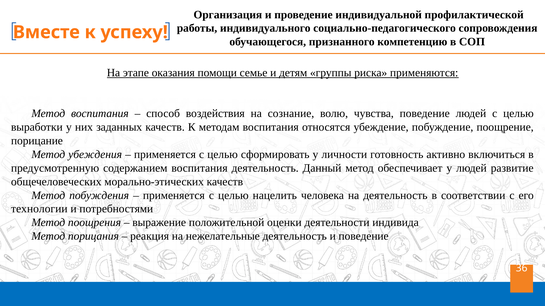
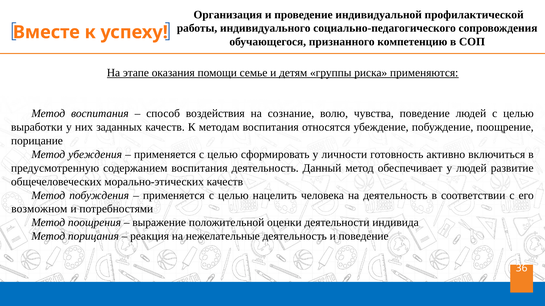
технологии: технологии -> возможном (39, 209)
